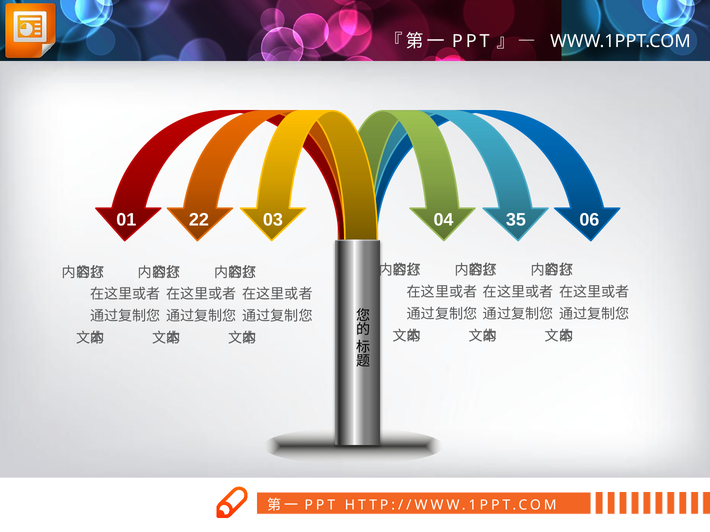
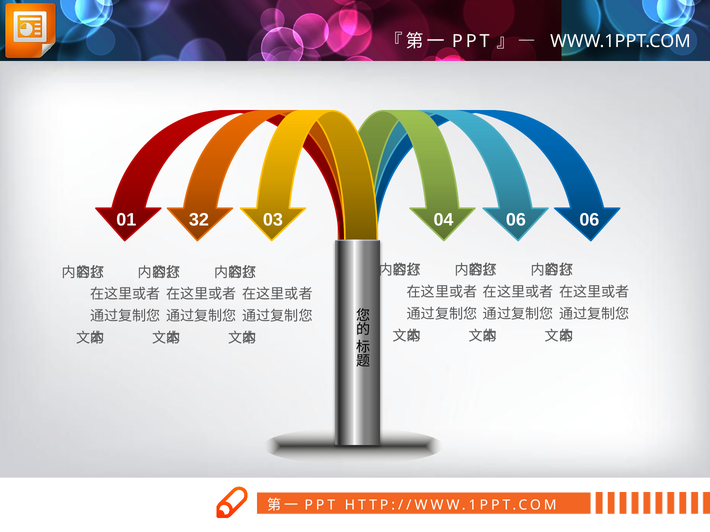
22: 22 -> 32 (199, 220)
04 35: 35 -> 06 (516, 220)
